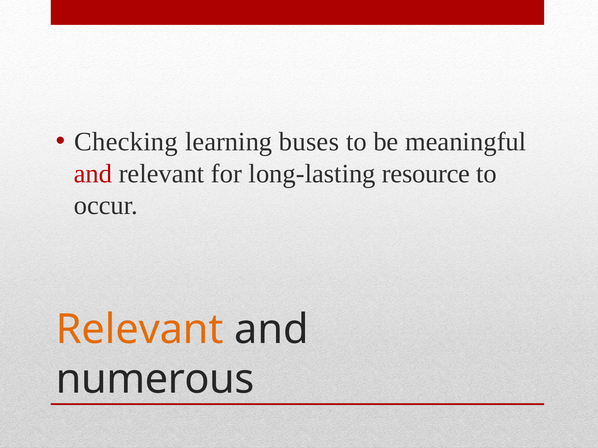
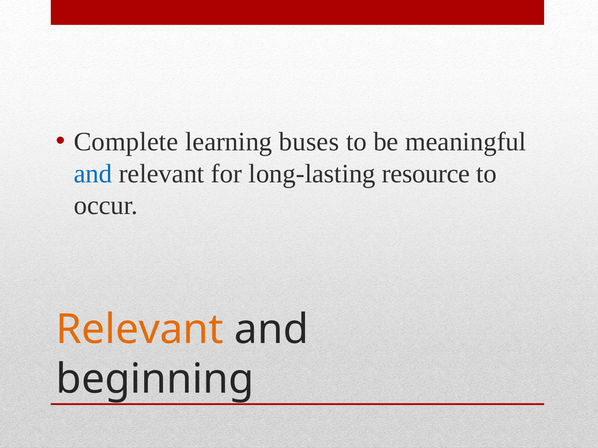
Checking: Checking -> Complete (126, 142)
and colour: red -> blue (93, 174)
numerous: numerous -> beginning (155, 380)
